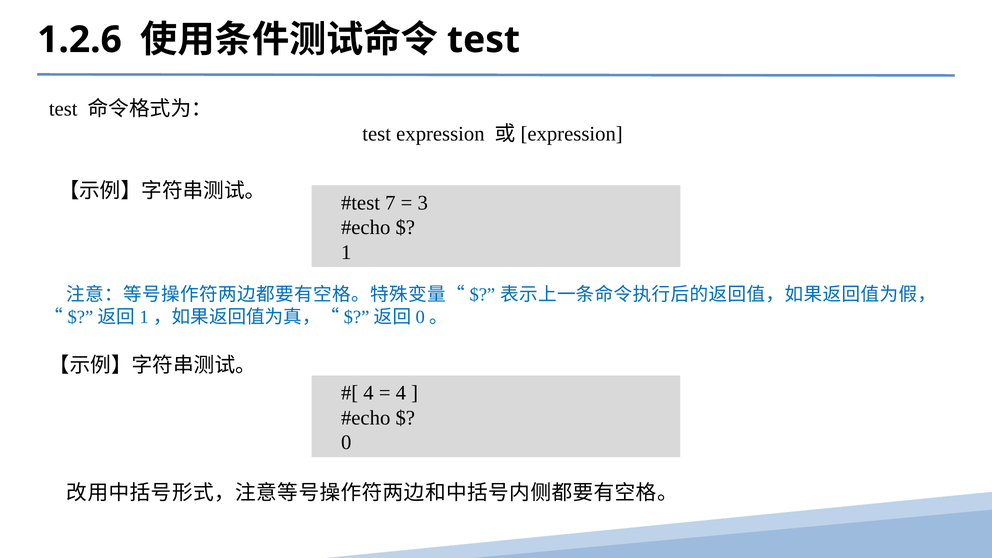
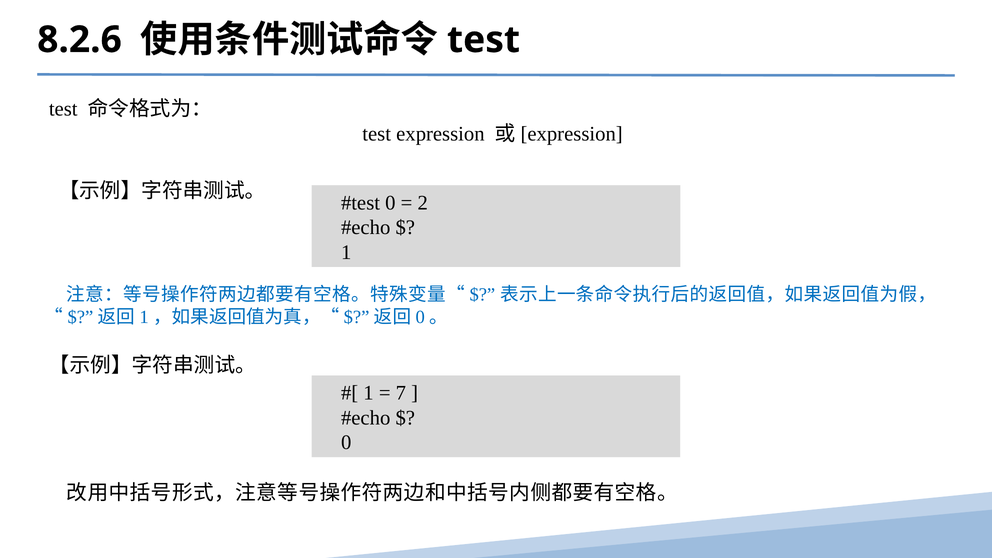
1.2.6: 1.2.6 -> 8.2.6 (80, 40)
7: 7 -> 0 (390, 203)
3: 3 -> 2 (423, 203)
4: 4 -> 1 (368, 393)
4: 4 -> 7 (401, 393)
